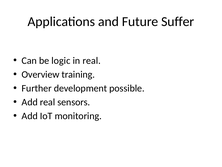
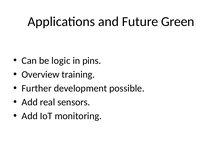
Suffer: Suffer -> Green (178, 21)
in real: real -> pins (92, 60)
